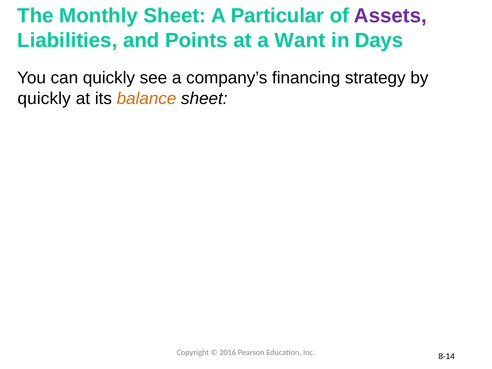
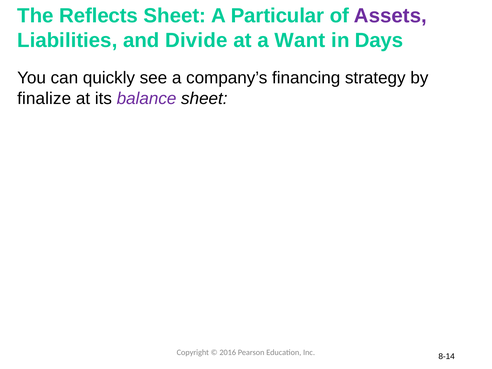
Monthly: Monthly -> Reflects (99, 16)
Points: Points -> Divide (196, 40)
quickly: quickly -> finalize (44, 98)
balance colour: orange -> purple (147, 98)
